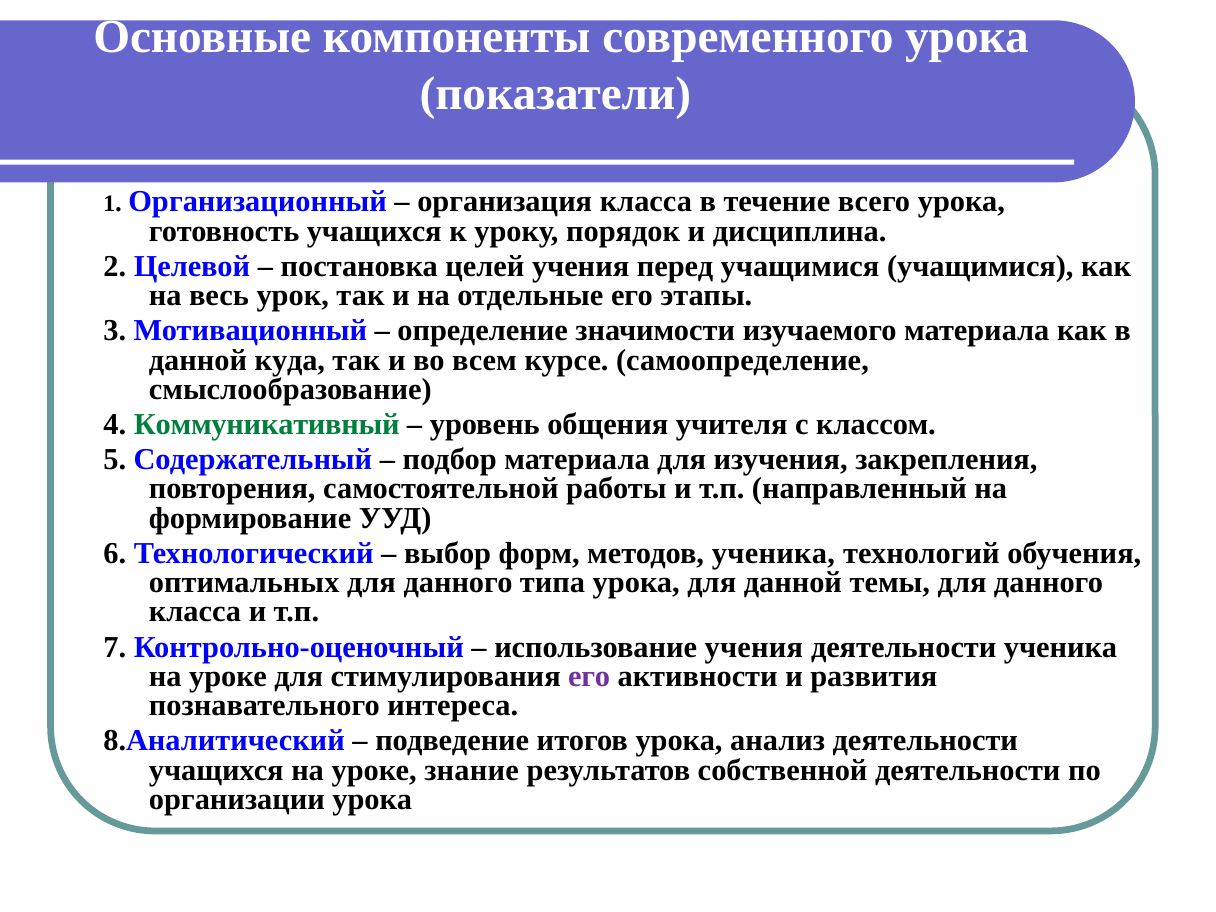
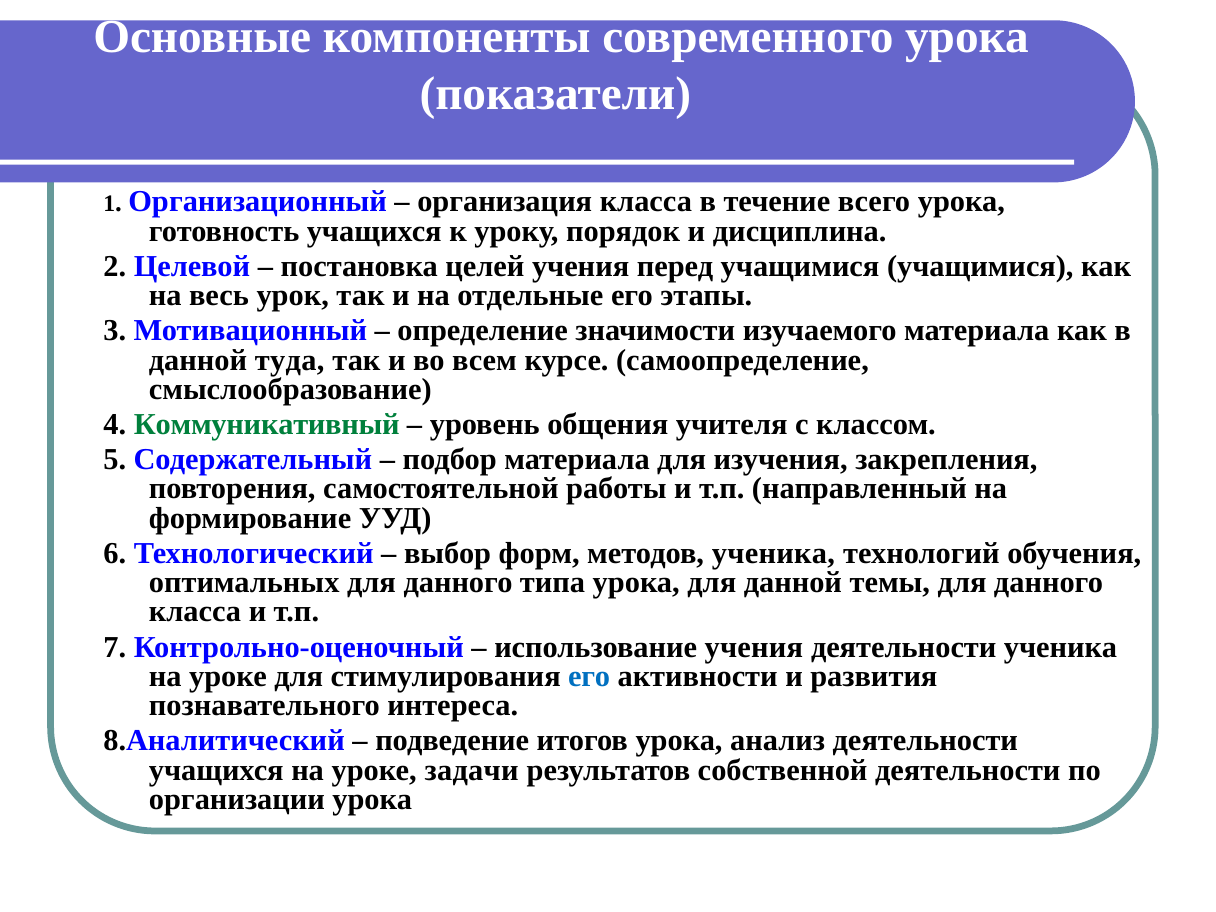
куда: куда -> туда (290, 360)
его colour: purple -> blue (589, 676)
знание: знание -> задачи (472, 770)
